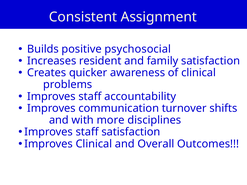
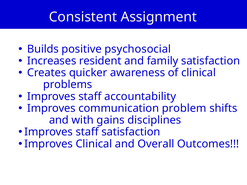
turnover: turnover -> problem (184, 108)
more: more -> gains (111, 120)
